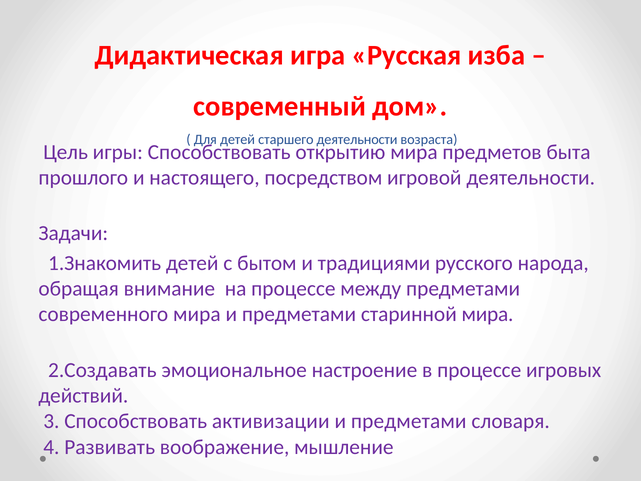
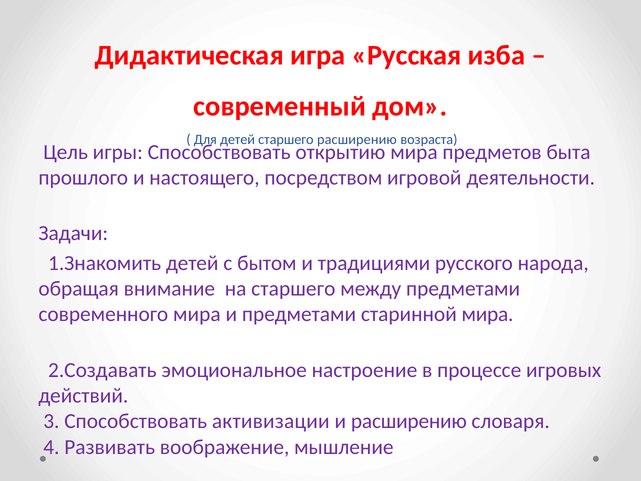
старшего деятельности: деятельности -> расширению (357, 140)
на процессе: процессе -> старшего (293, 289)
предметами: предметами -> расширению (409, 421)
